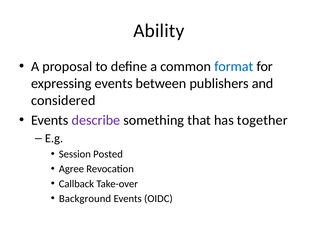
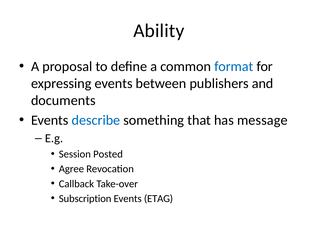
considered: considered -> documents (63, 101)
describe colour: purple -> blue (96, 120)
together: together -> message (262, 120)
Background: Background -> Subscription (85, 199)
OIDC: OIDC -> ETAG (158, 199)
